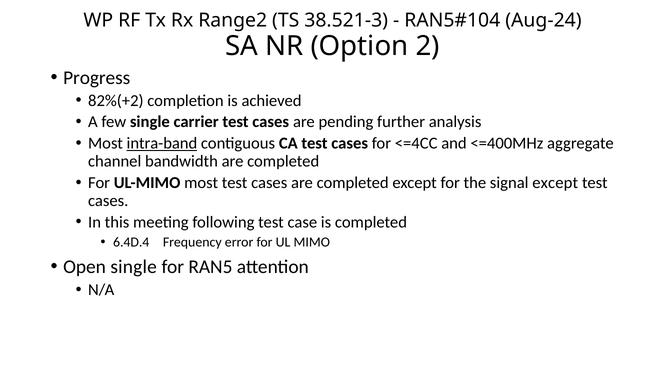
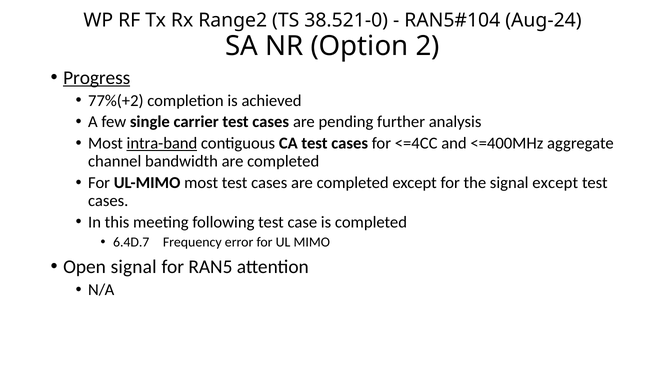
38.521-3: 38.521-3 -> 38.521-0 (346, 20)
Progress underline: none -> present (97, 78)
82%(+2: 82%(+2 -> 77%(+2 (116, 101)
6.4D.4: 6.4D.4 -> 6.4D.7 (131, 242)
Open single: single -> signal (134, 267)
